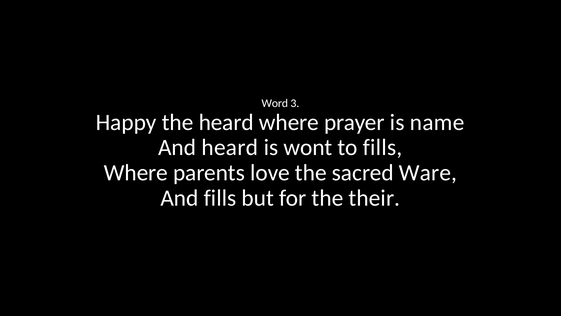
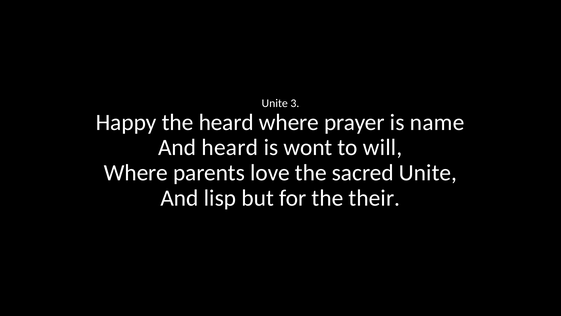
Word: Word -> Unite (275, 103)
to fills: fills -> will (383, 147)
sacred Ware: Ware -> Unite (428, 173)
And fills: fills -> lisp (220, 198)
